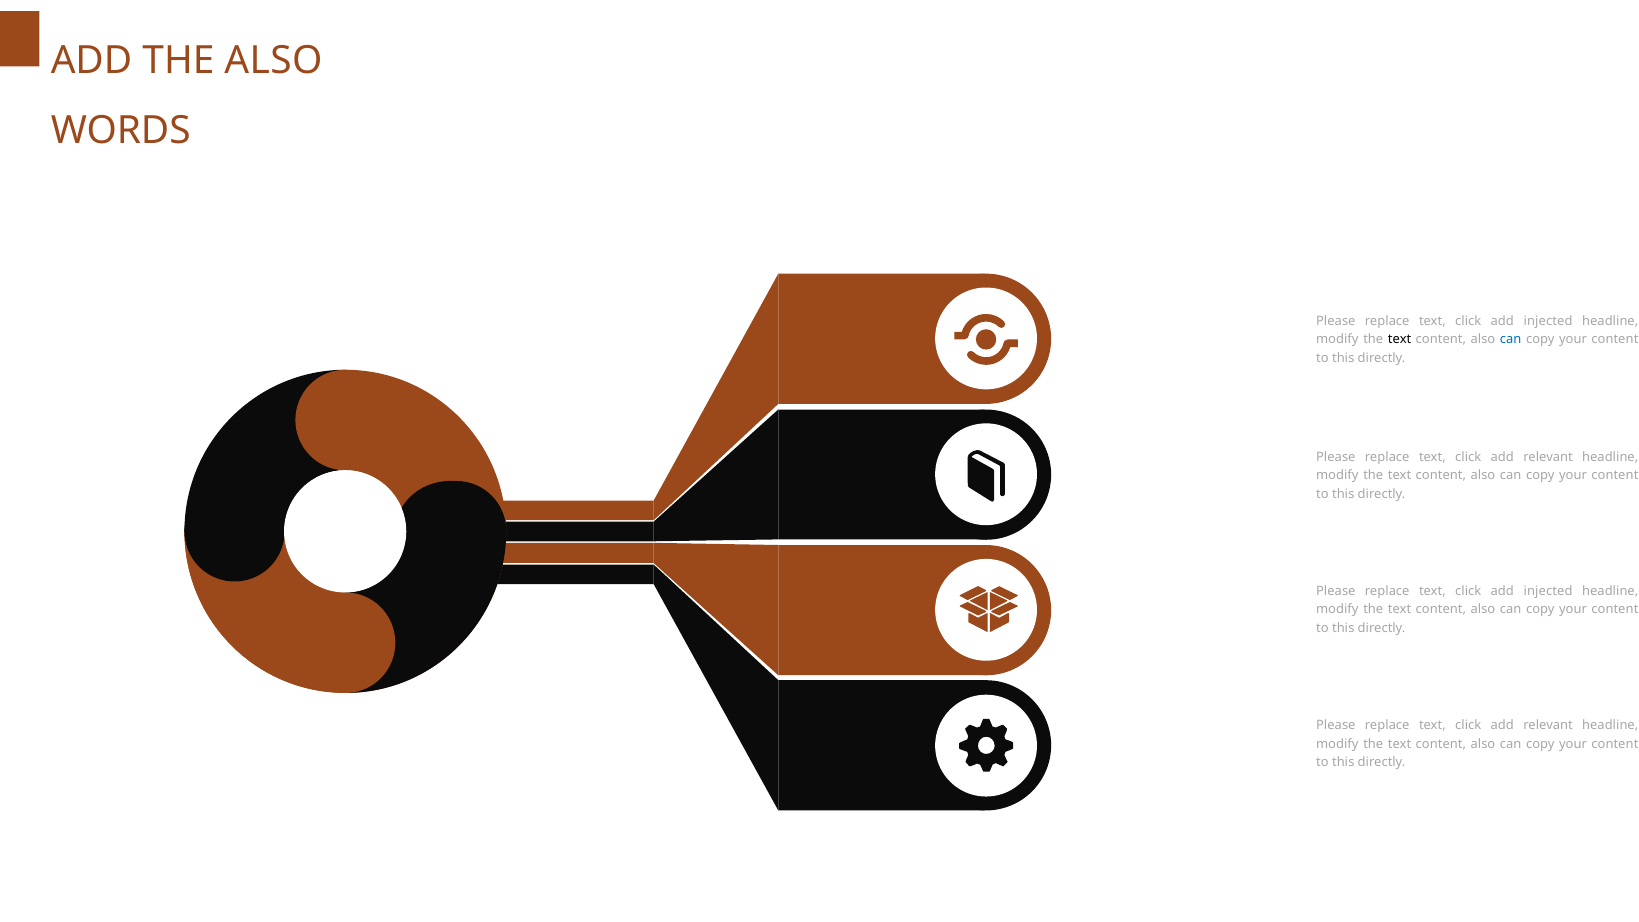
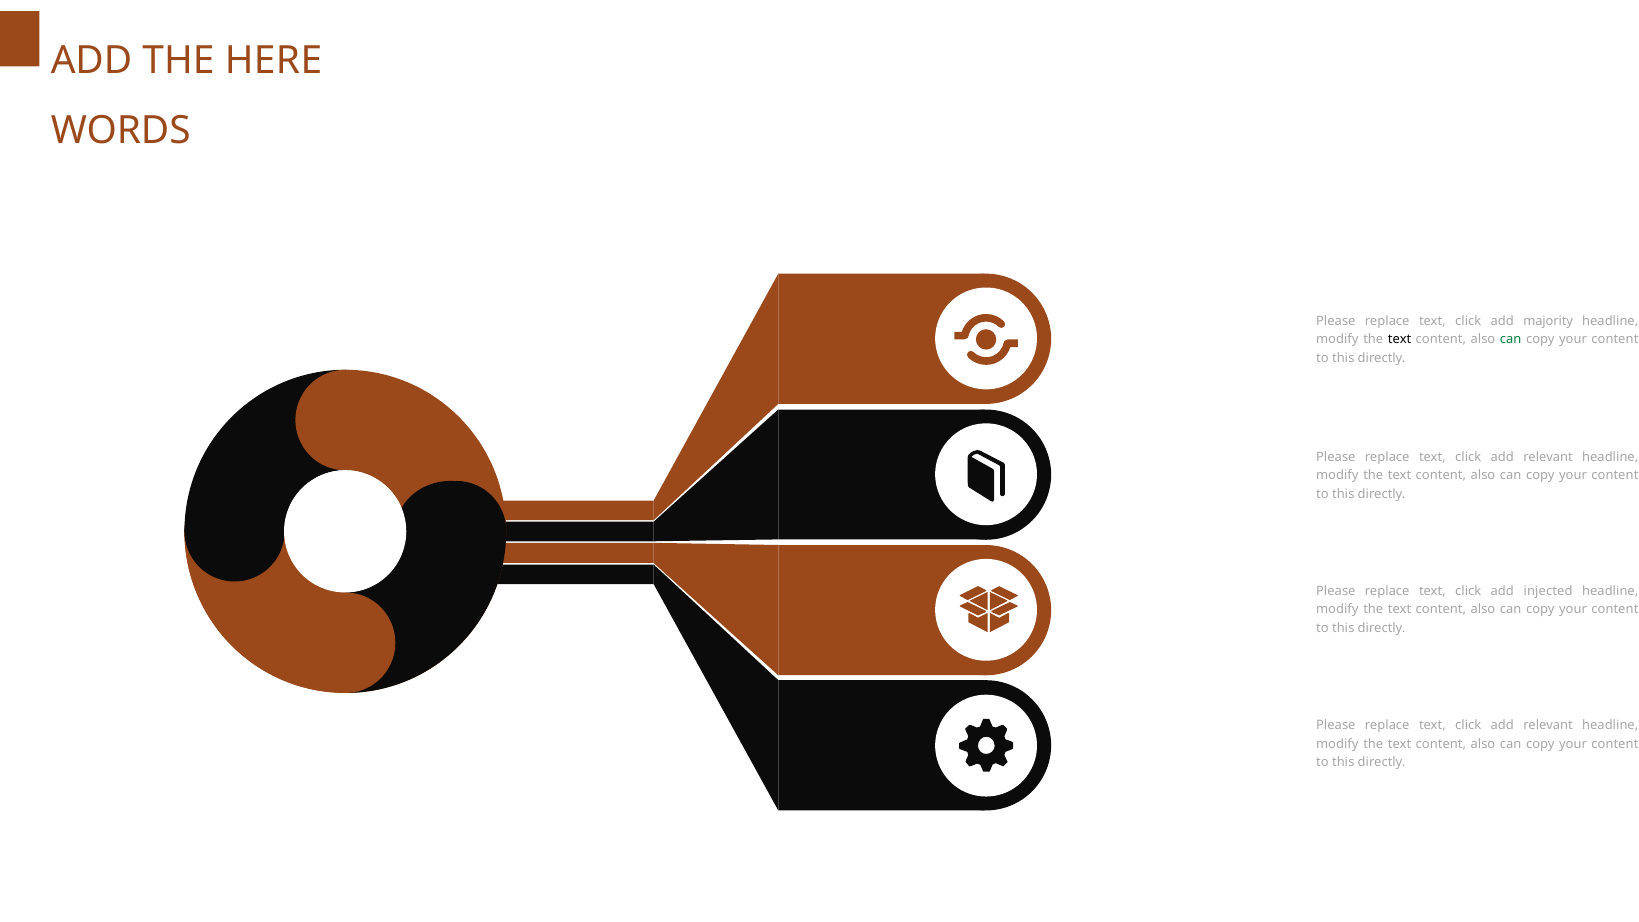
THE ALSO: ALSO -> HERE (273, 61)
injected: injected -> majority (1548, 321)
can colour: blue -> green (1511, 340)
